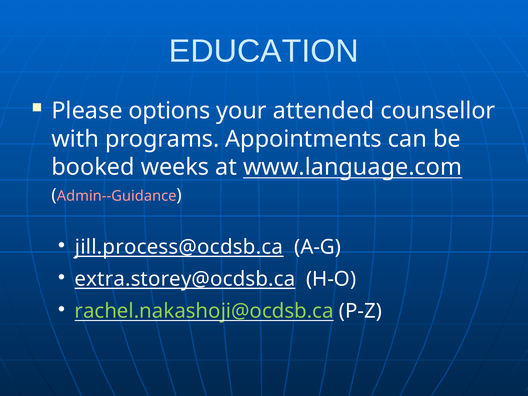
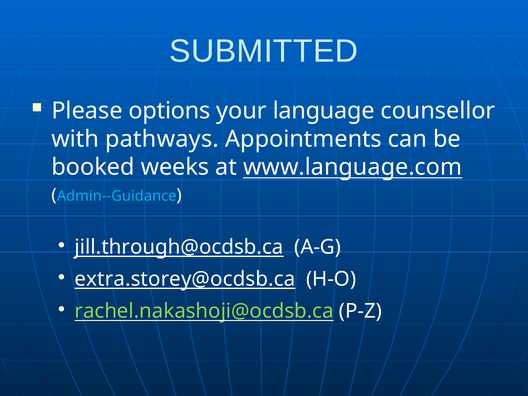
EDUCATION: EDUCATION -> SUBMITTED (264, 51)
attended: attended -> language (324, 111)
programs: programs -> pathways (162, 139)
Admin--Guidance colour: pink -> light blue (117, 196)
jill.process@ocdsb.ca: jill.process@ocdsb.ca -> jill.through@ocdsb.ca (179, 247)
